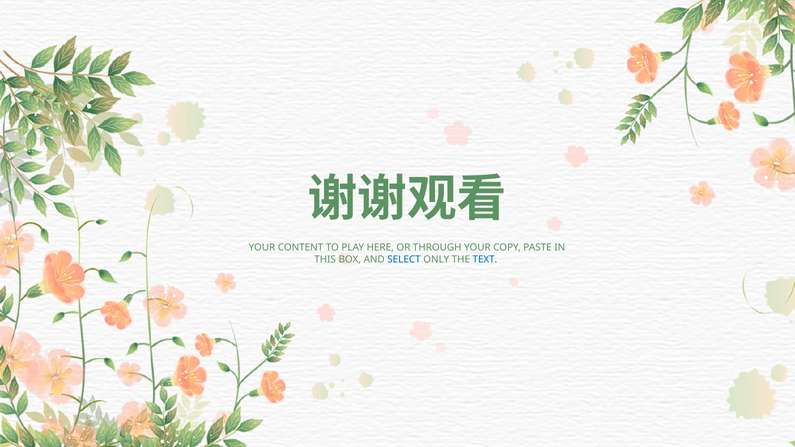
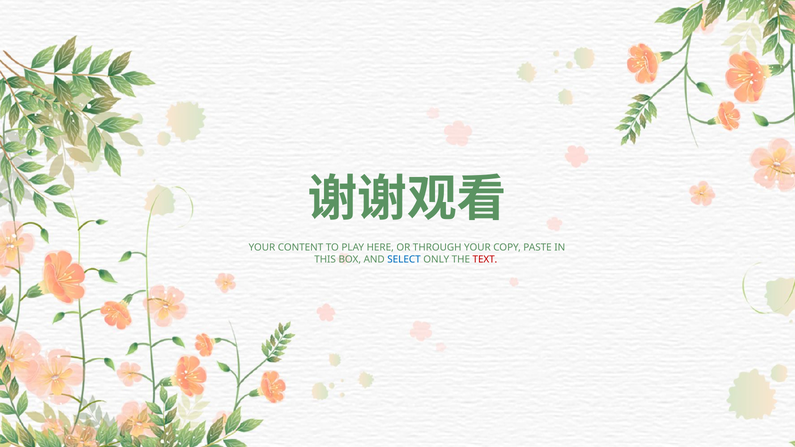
TEXT colour: blue -> red (485, 259)
